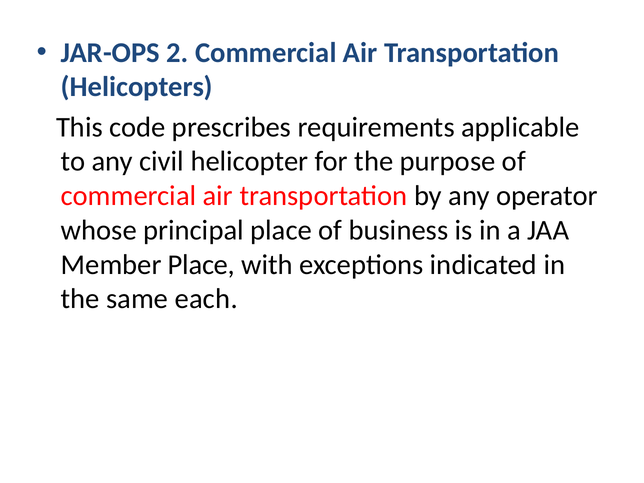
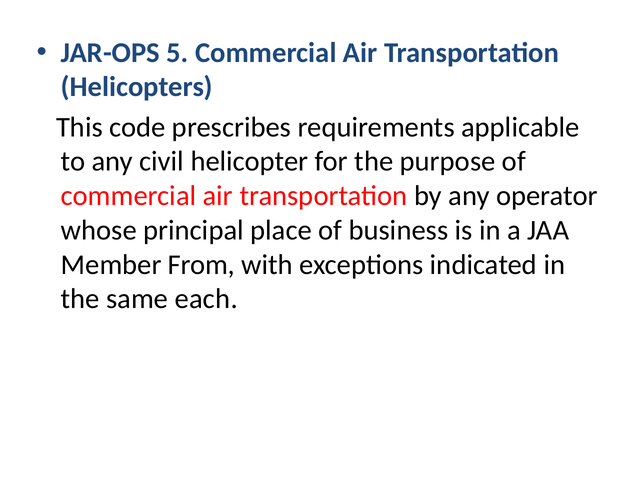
2: 2 -> 5 (177, 53)
Member Place: Place -> From (201, 265)
